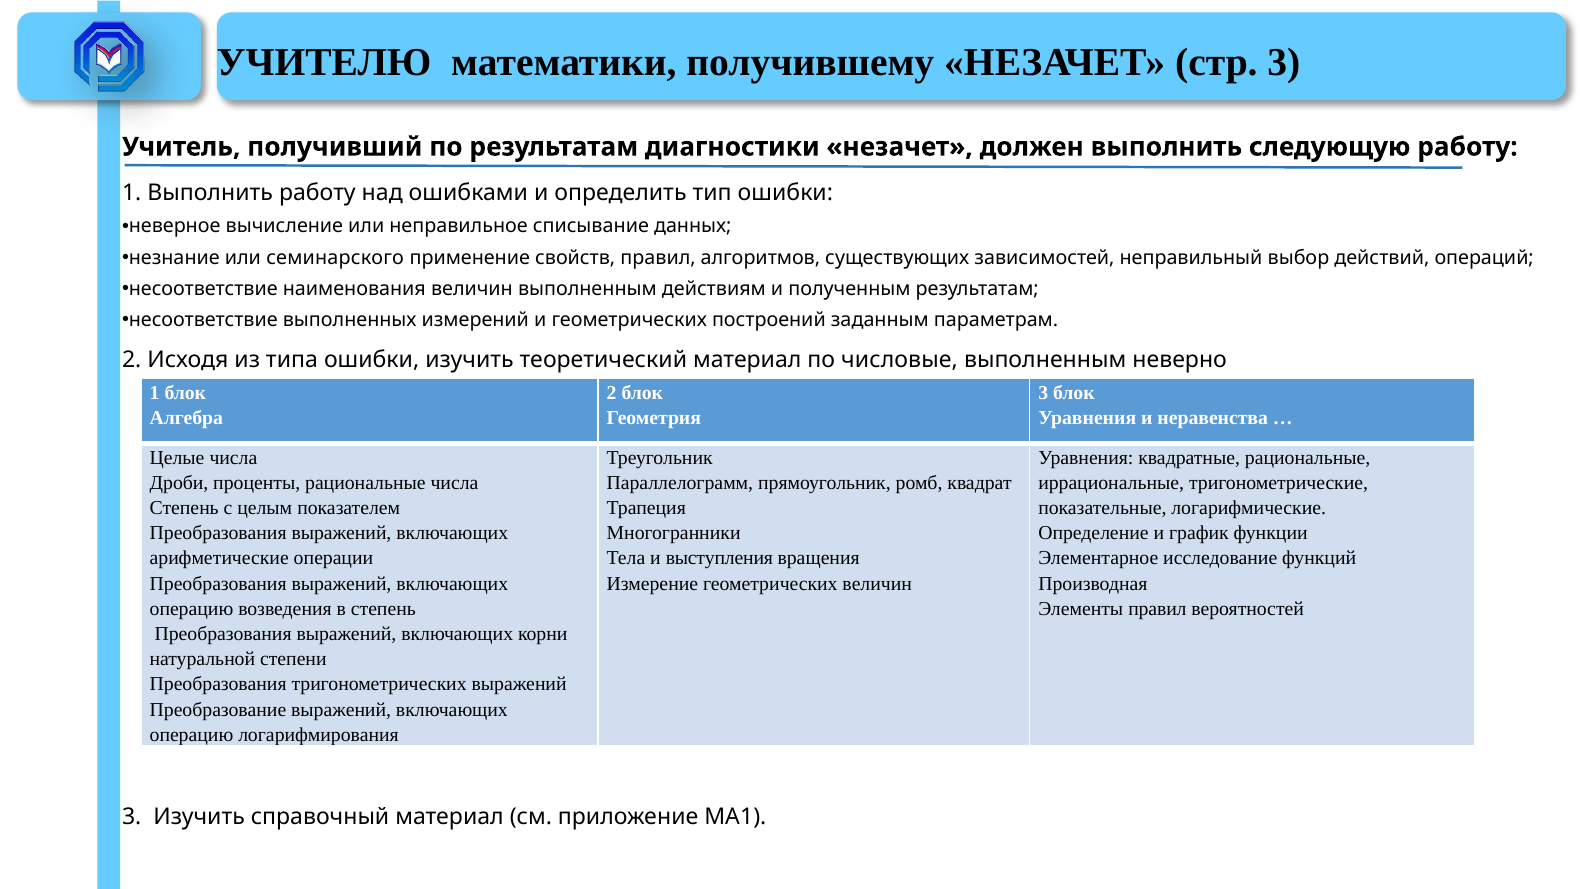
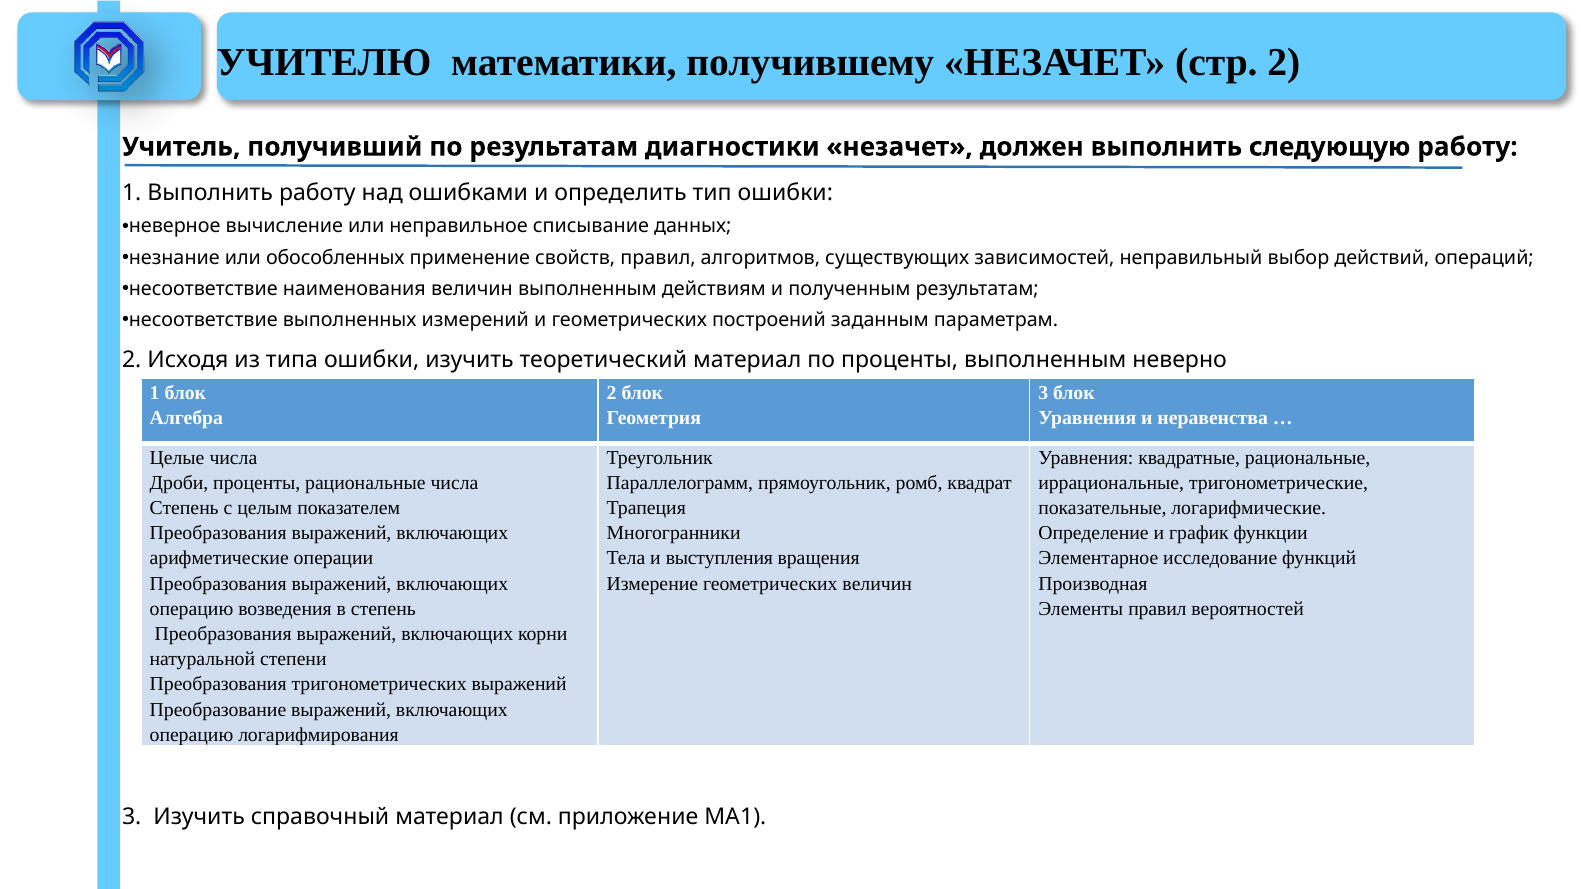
стр 3: 3 -> 2 (1284, 63)
семинарского: семинарского -> обособленных (335, 258)
по числовые: числовые -> проценты (900, 360)
